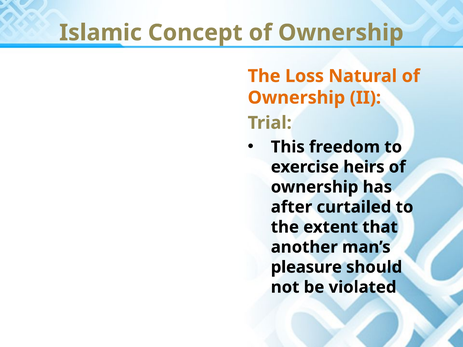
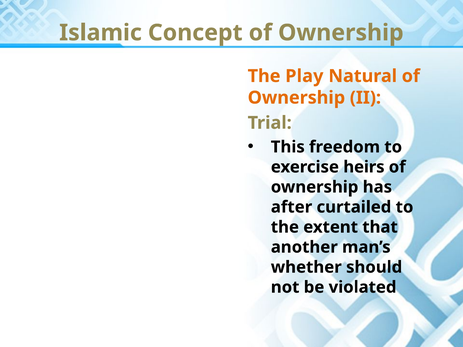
Loss: Loss -> Play (304, 76)
pleasure: pleasure -> whether (306, 267)
